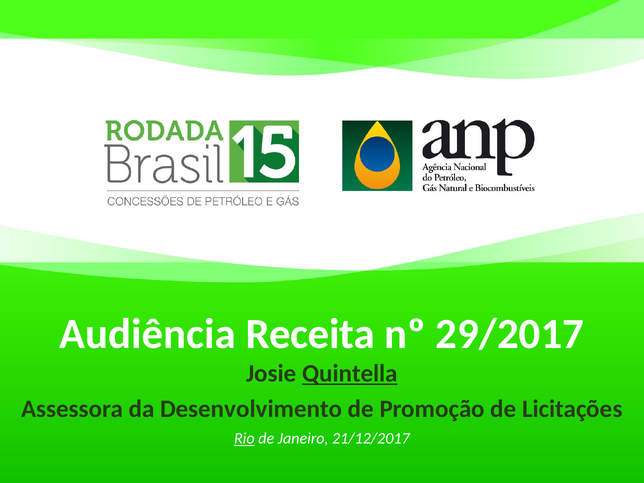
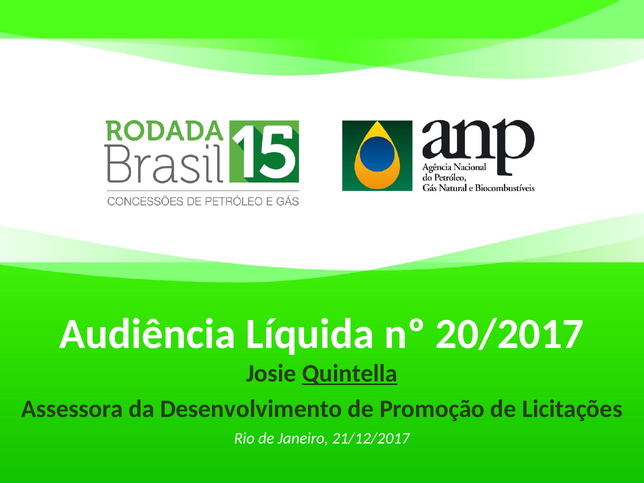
Receita: Receita -> Líquida (310, 334)
29/2017: 29/2017 -> 20/2017 (510, 334)
Rio underline: present -> none (244, 439)
